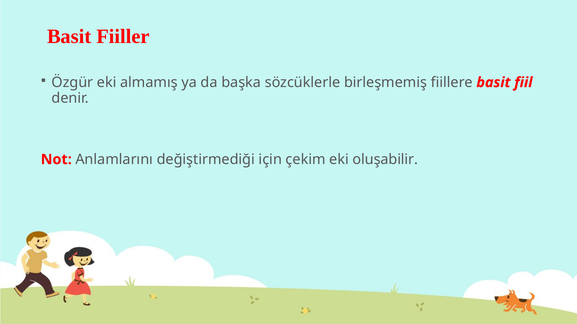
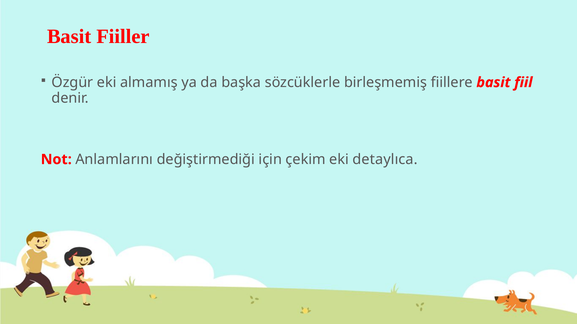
oluşabilir: oluşabilir -> detaylıca (385, 160)
